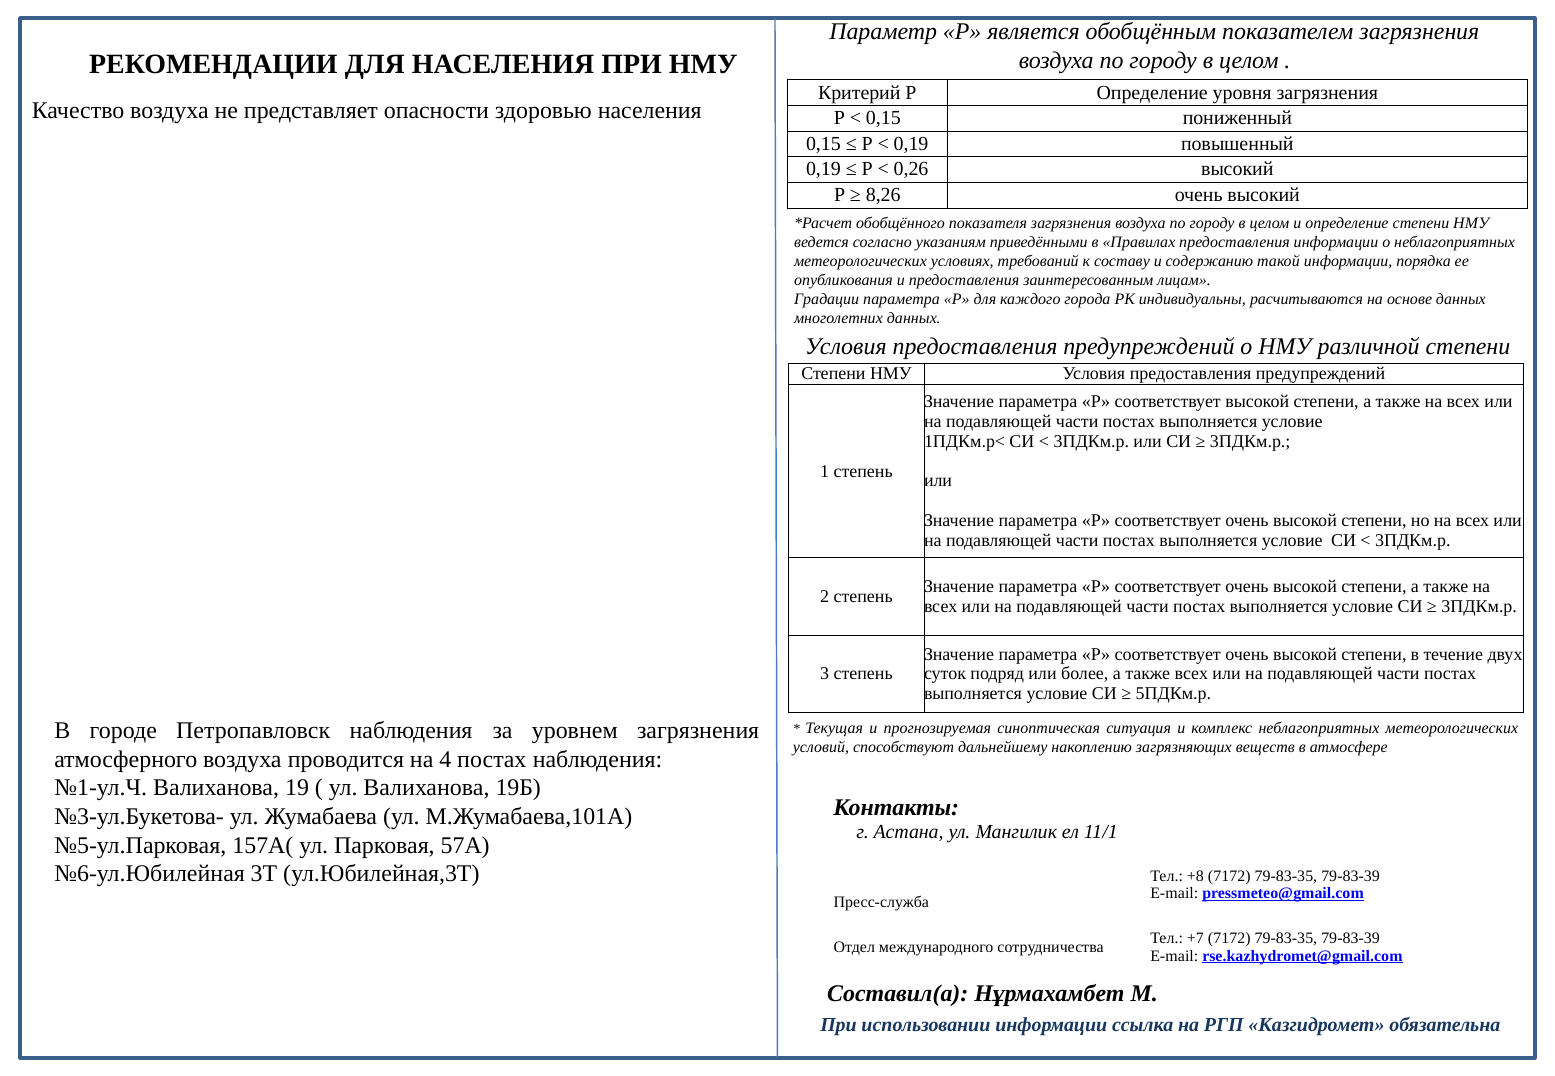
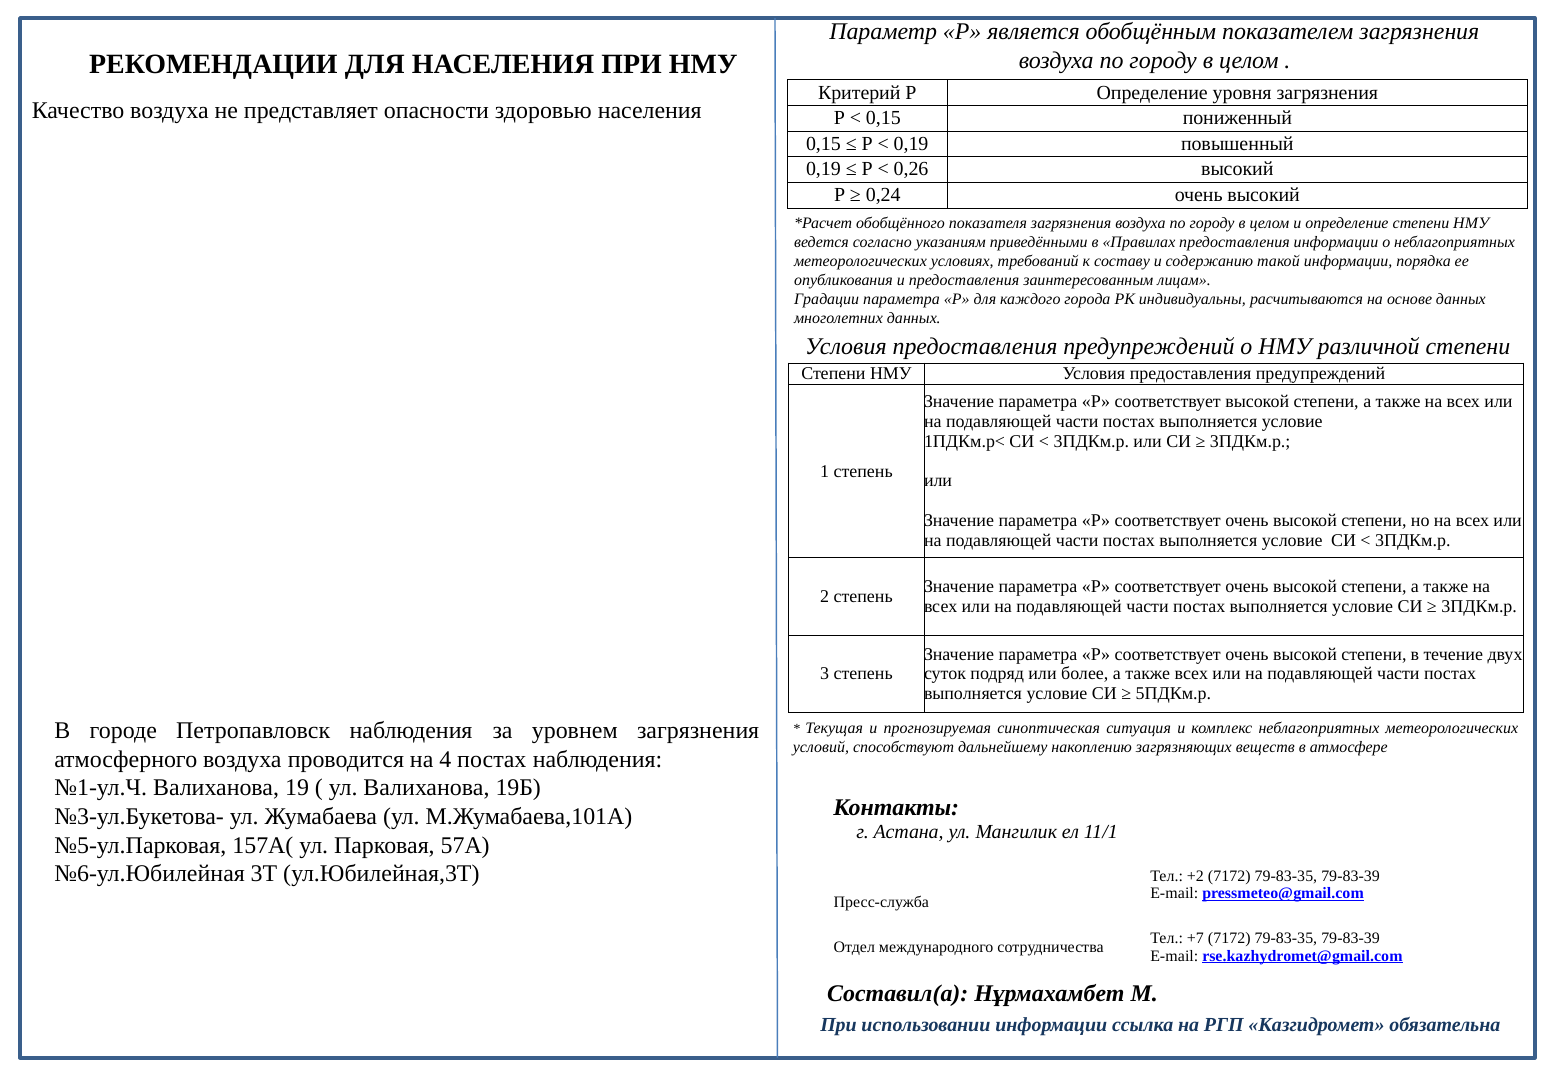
8,26: 8,26 -> 0,24 (883, 195)
+8: +8 -> +2 (1195, 876)
